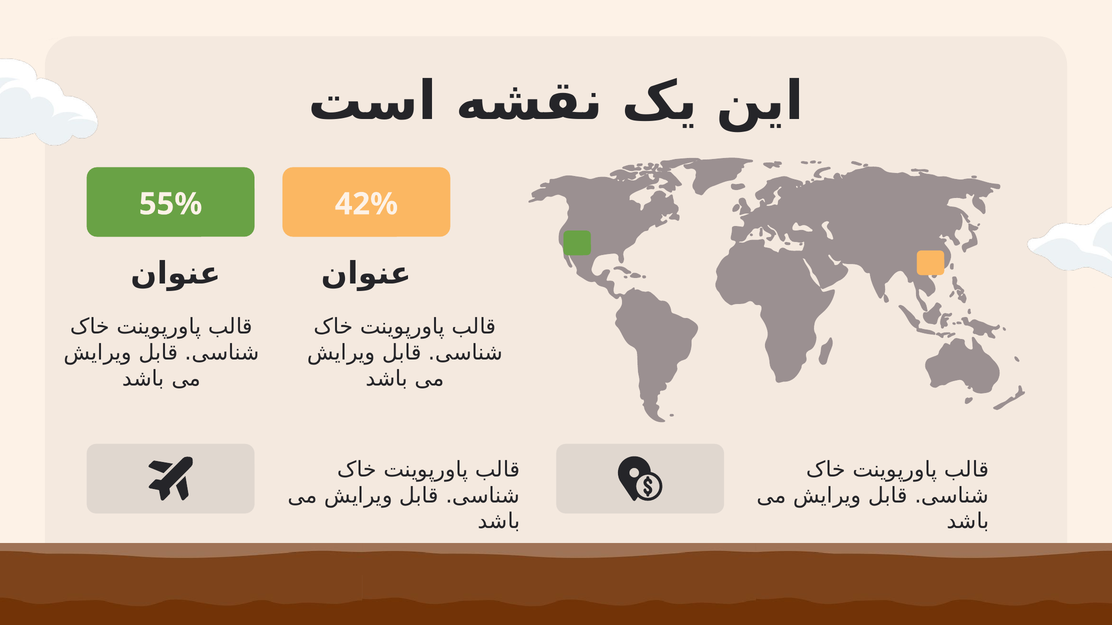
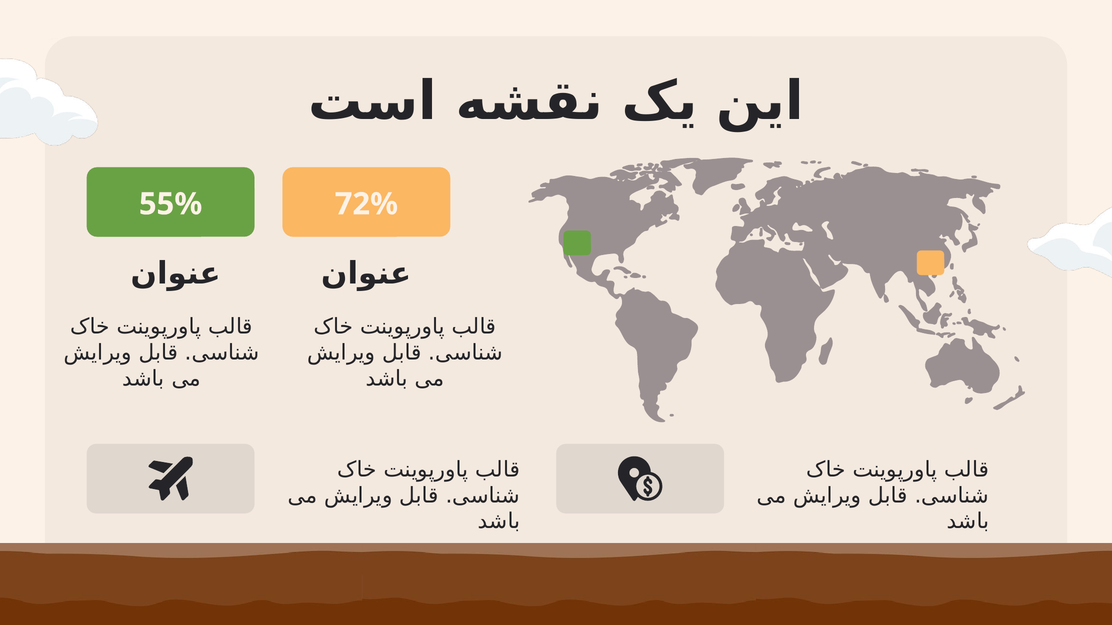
42%: 42% -> 72% (366, 204)
